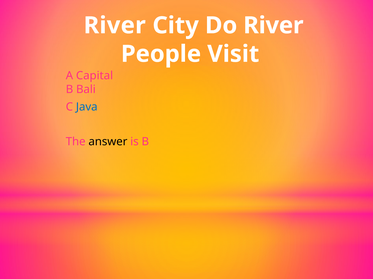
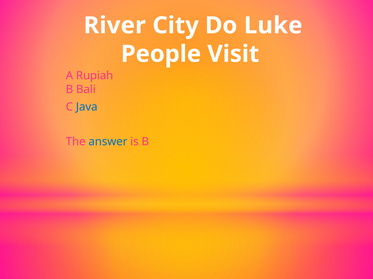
Do River: River -> Luke (273, 26)
Capital: Capital -> Rupiah (95, 76)
answer colour: black -> blue (108, 142)
